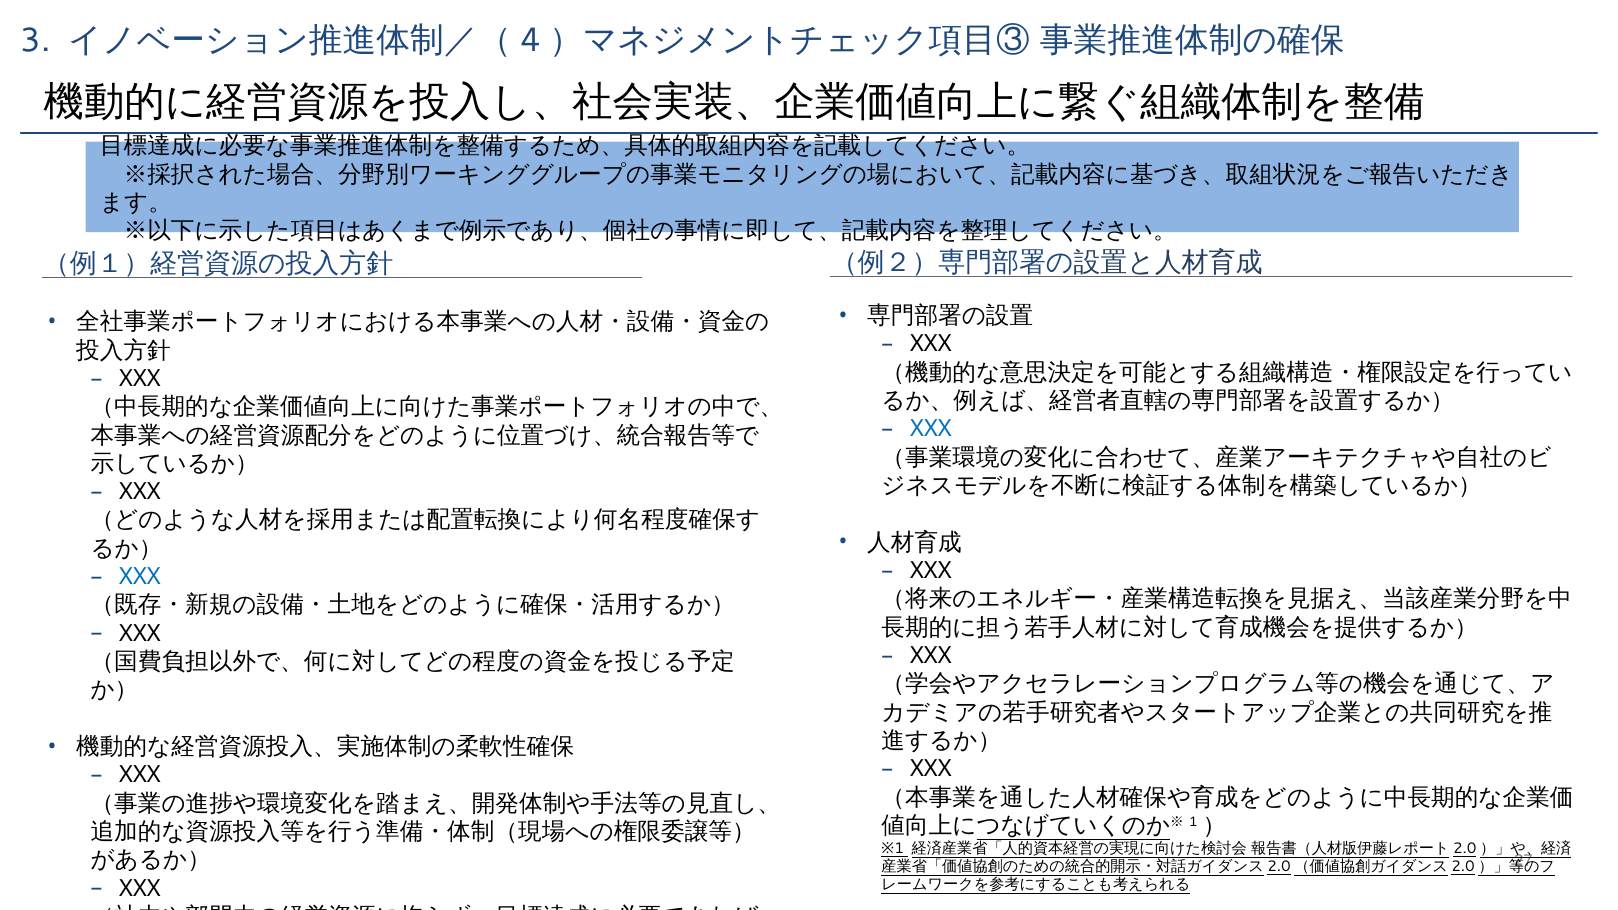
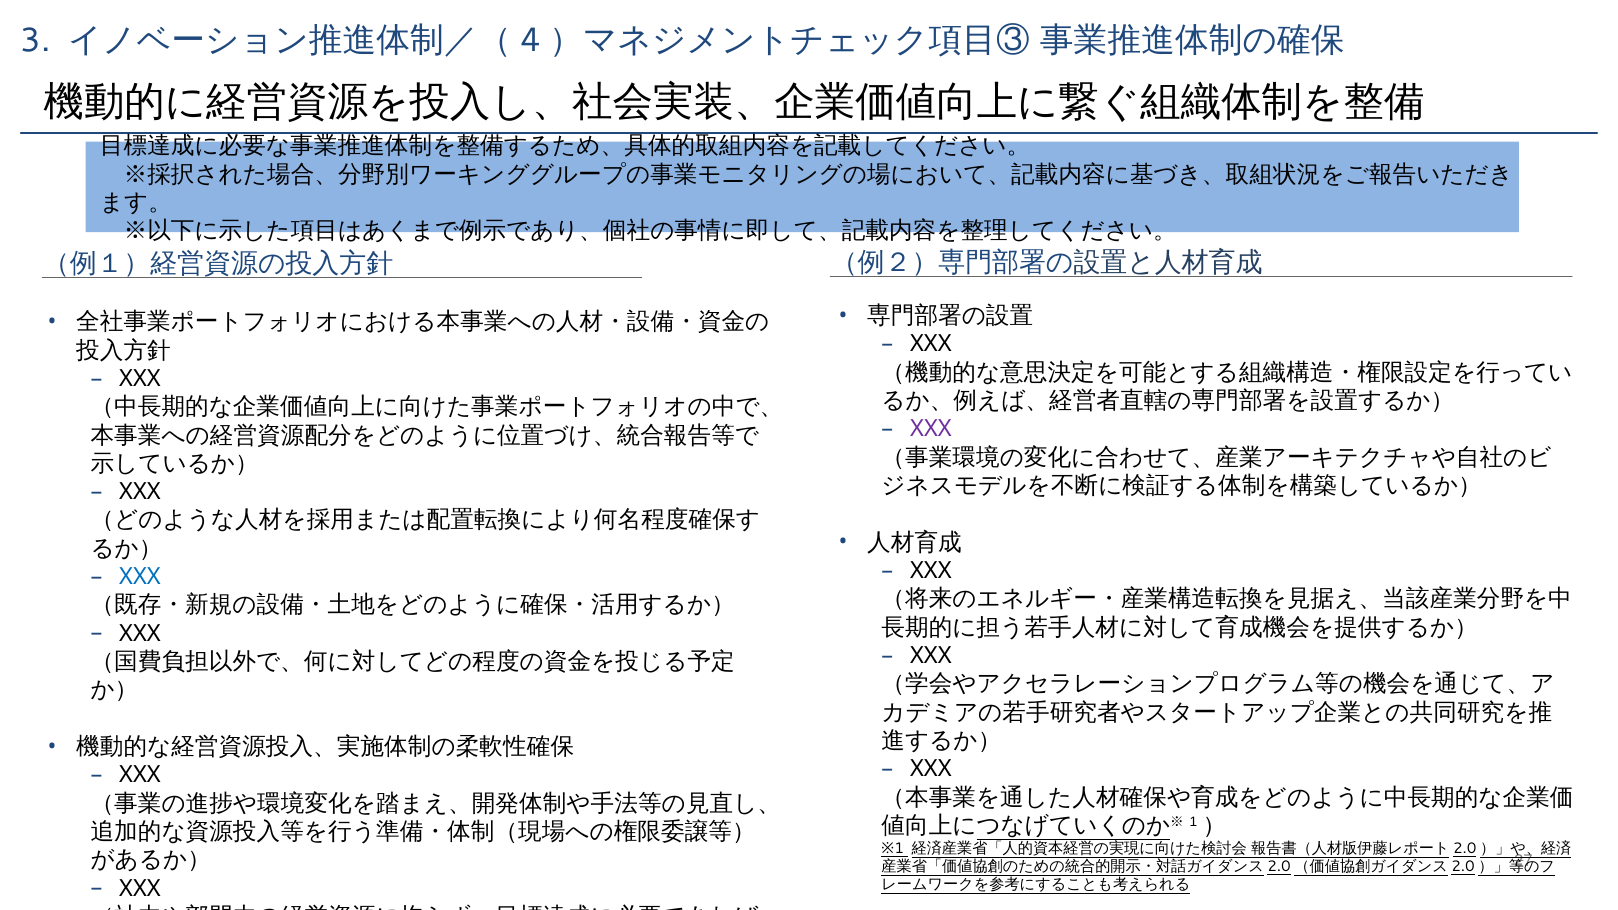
XXX colour: blue -> purple (931, 429)
